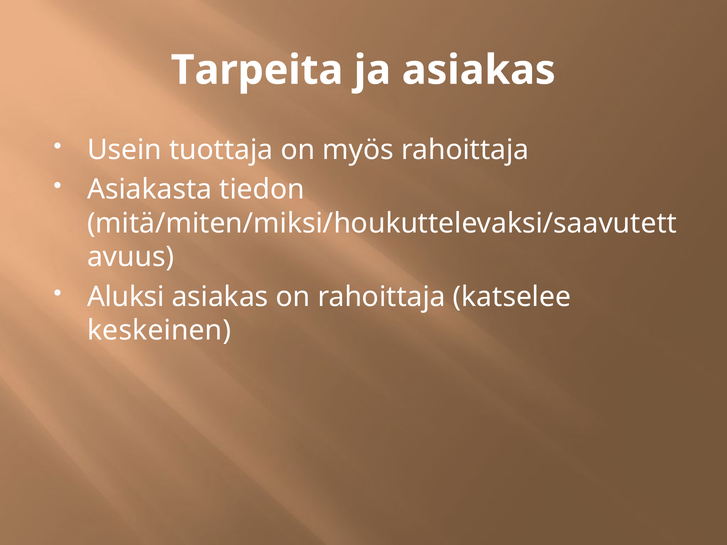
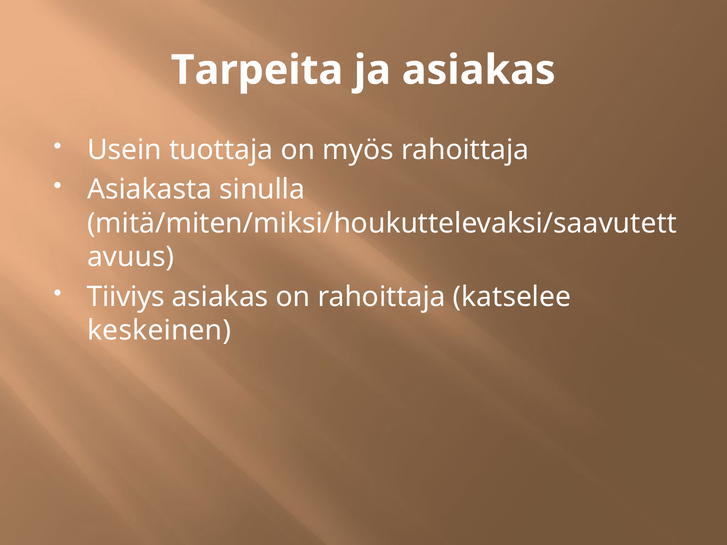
tiedon: tiedon -> sinulla (262, 189)
Aluksi: Aluksi -> Tiiviys (126, 297)
